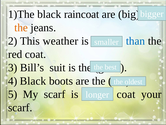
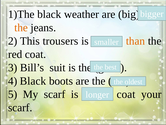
raincoat: raincoat -> weather (82, 14)
weather: weather -> trousers (60, 41)
than colour: blue -> orange (135, 41)
